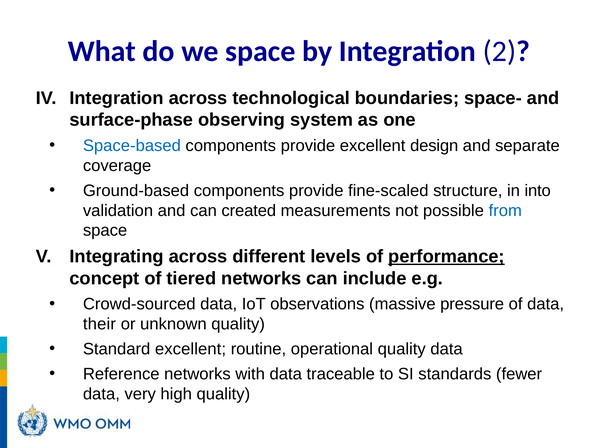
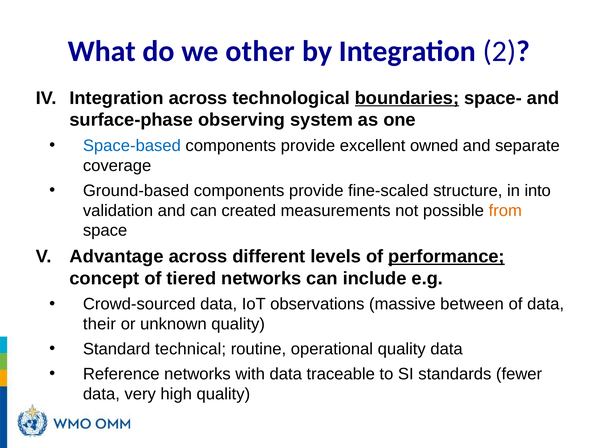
we space: space -> other (260, 51)
boundaries underline: none -> present (407, 98)
design: design -> owned (434, 146)
from colour: blue -> orange (505, 211)
Integrating: Integrating -> Advantage (117, 257)
pressure: pressure -> between (472, 304)
Standard excellent: excellent -> technical (191, 349)
